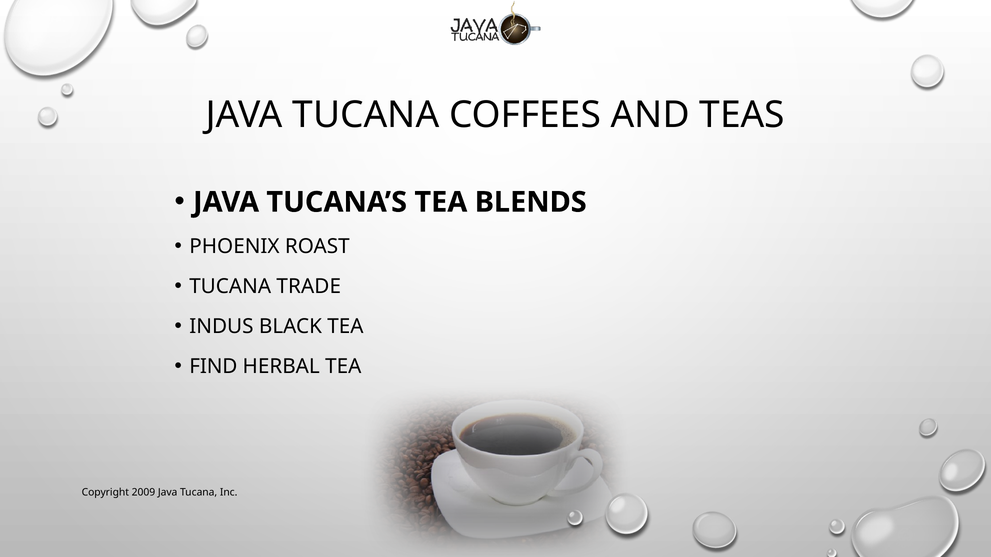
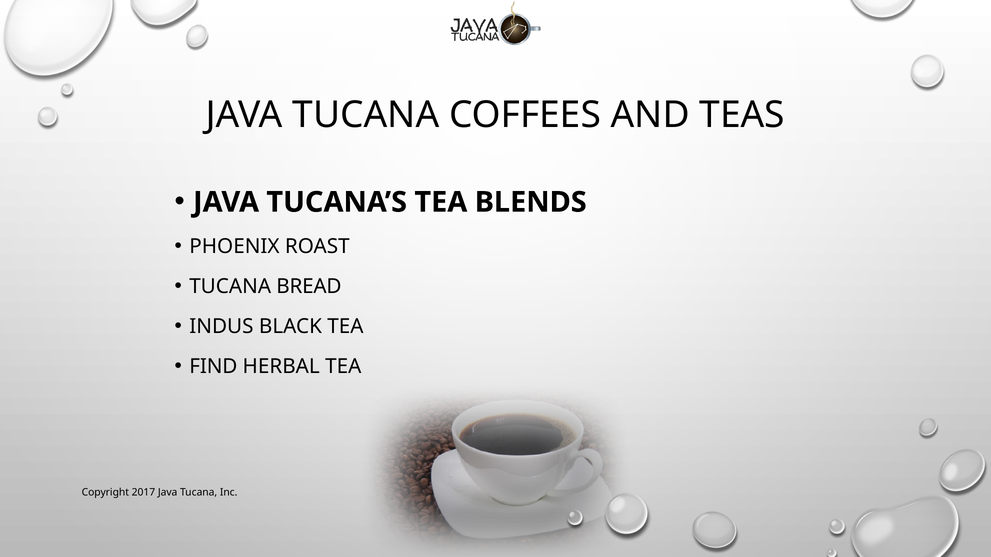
TRADE: TRADE -> BREAD (309, 287)
2009: 2009 -> 2017 (143, 493)
